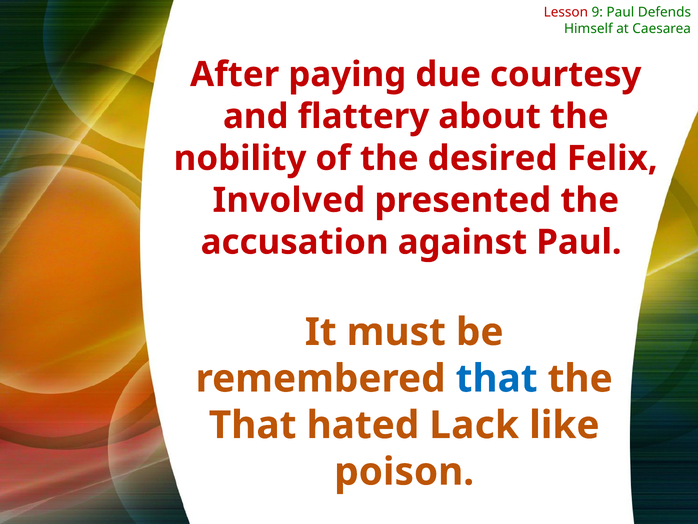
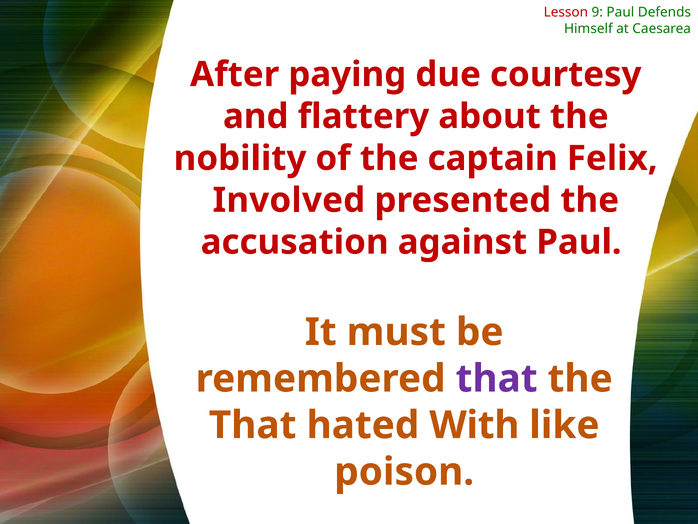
desired: desired -> captain (493, 158)
that colour: blue -> purple (497, 378)
Lack: Lack -> With (474, 425)
